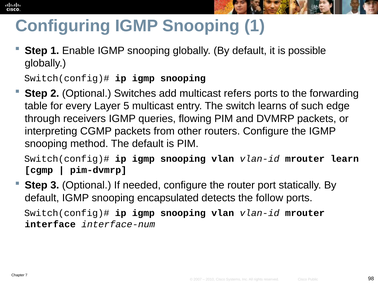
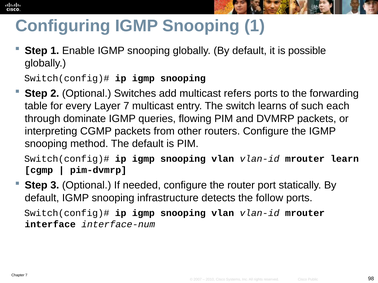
Layer 5: 5 -> 7 (126, 106)
edge: edge -> each (338, 106)
receivers: receivers -> dominate (85, 119)
encapsulated: encapsulated -> infrastructure (168, 198)
